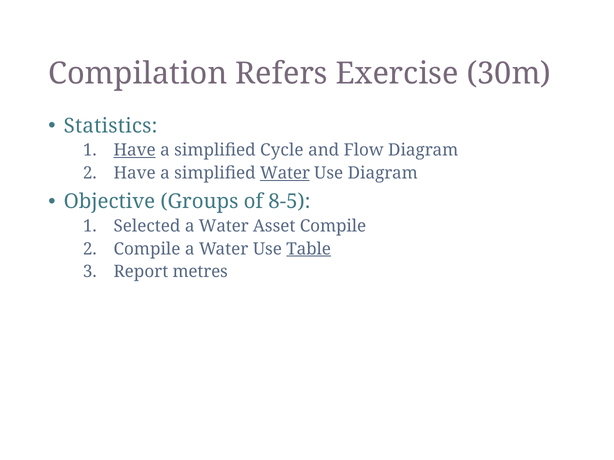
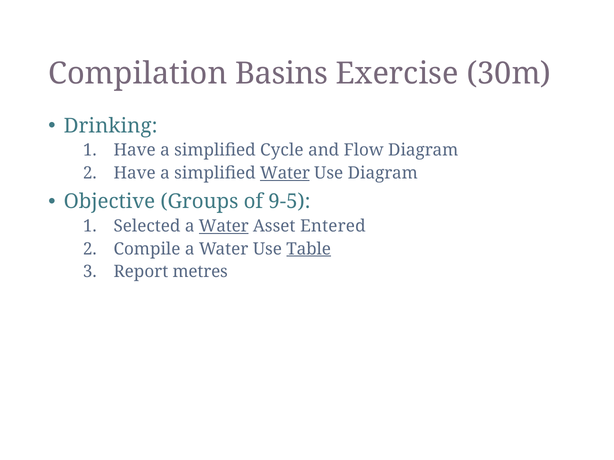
Refers: Refers -> Basins (282, 74)
Statistics: Statistics -> Drinking (111, 126)
Have underline: present -> none (135, 151)
8-5: 8-5 -> 9-5 (289, 202)
Water underline: none -> present (224, 226)
Asset Compile: Compile -> Entered (333, 226)
